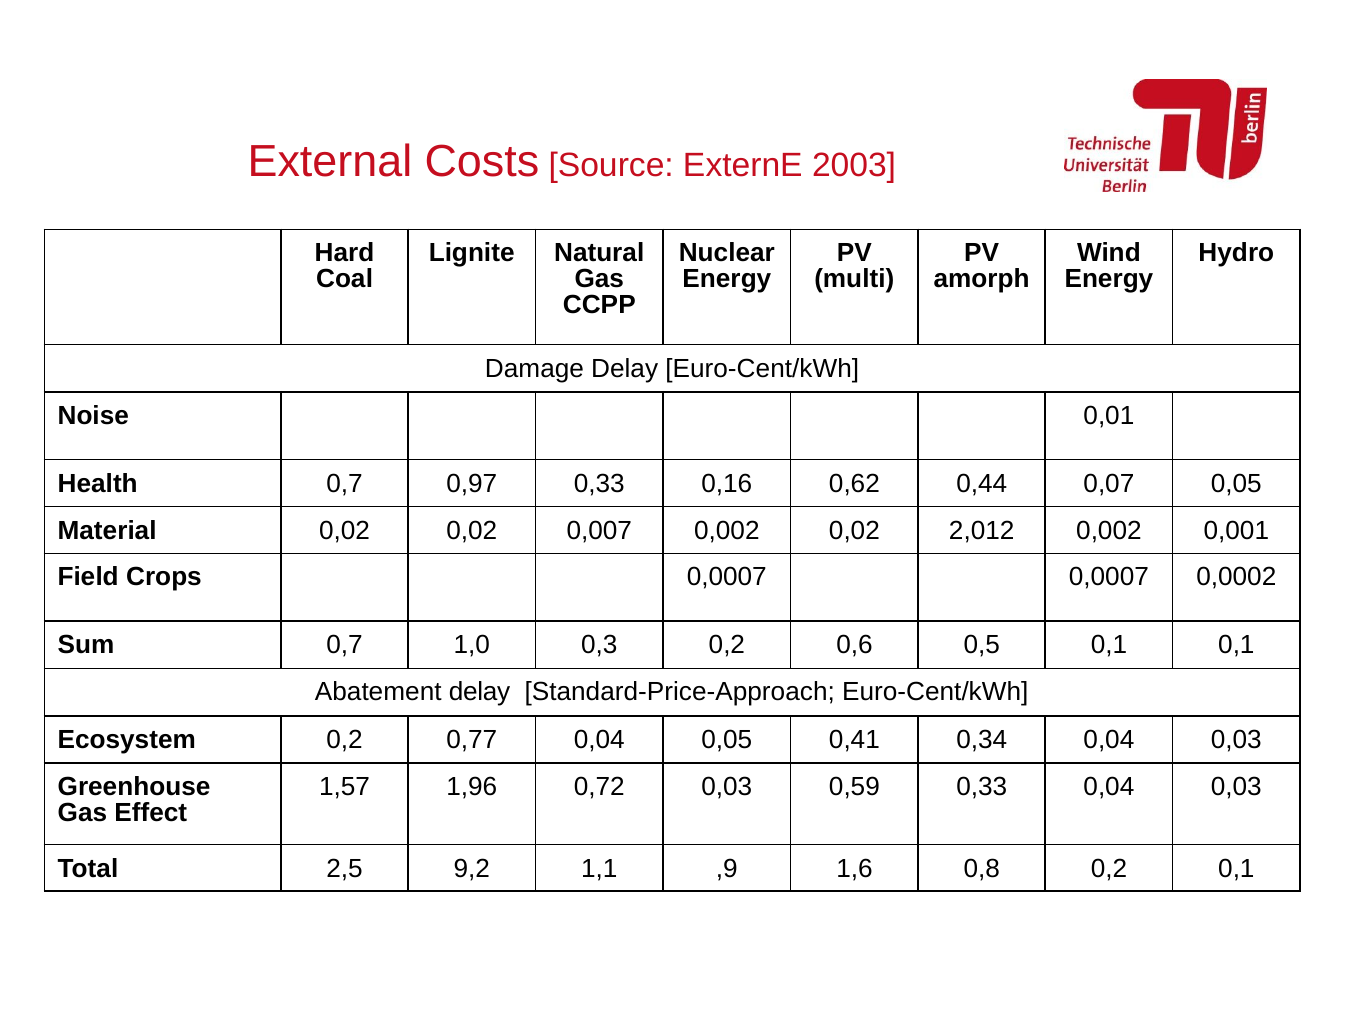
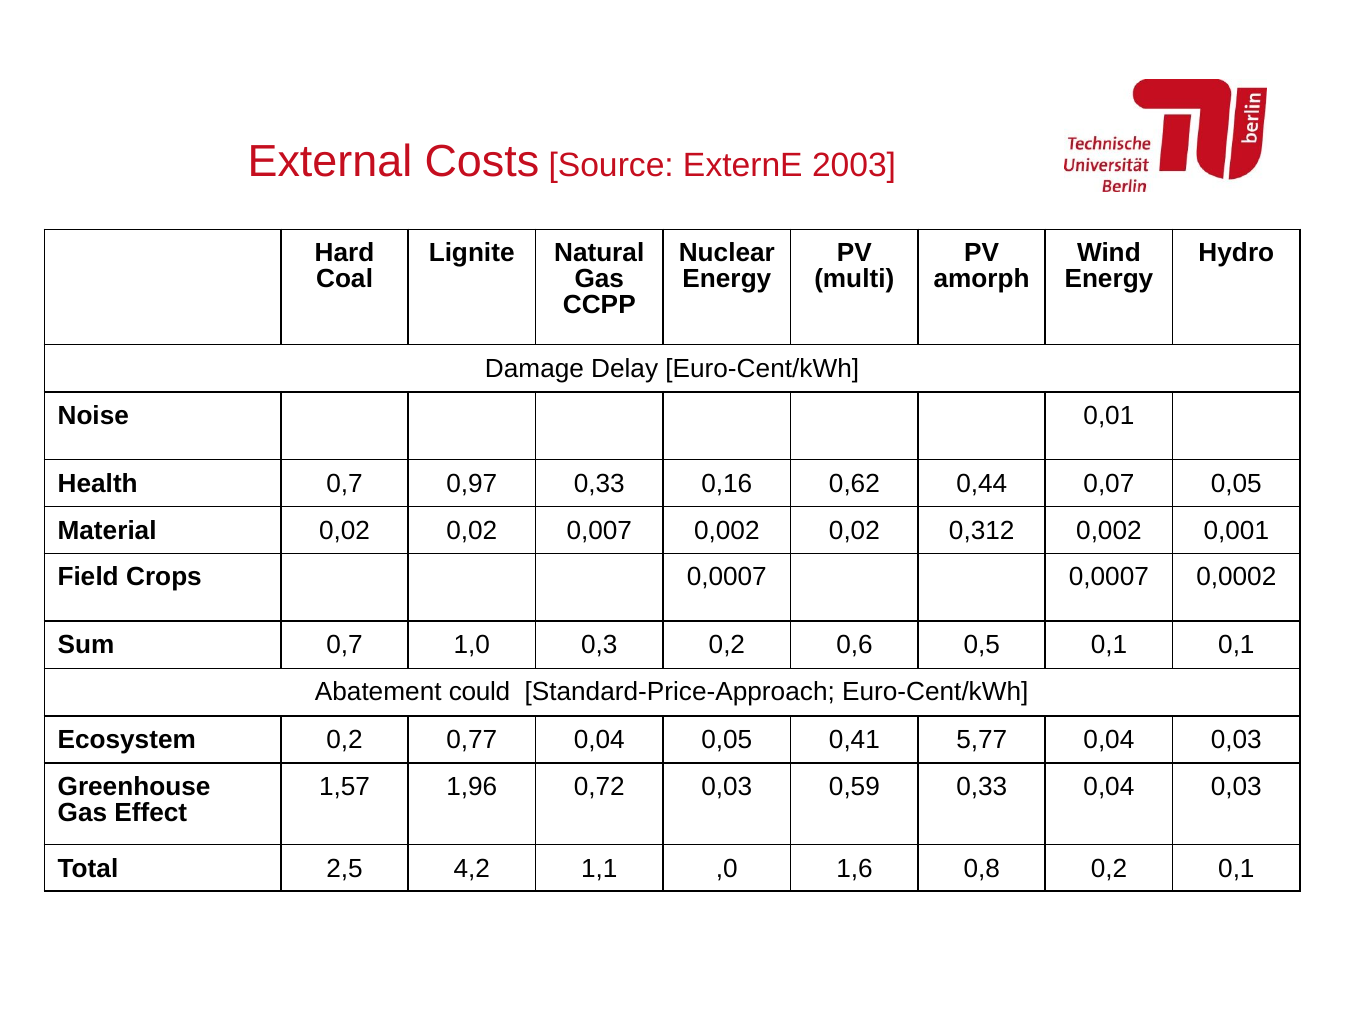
2,012: 2,012 -> 0,312 (982, 530)
Abatement delay: delay -> could (480, 692)
0,34: 0,34 -> 5,77 (982, 740)
9,2: 9,2 -> 4,2 (472, 868)
,9: ,9 -> ,0 (727, 868)
